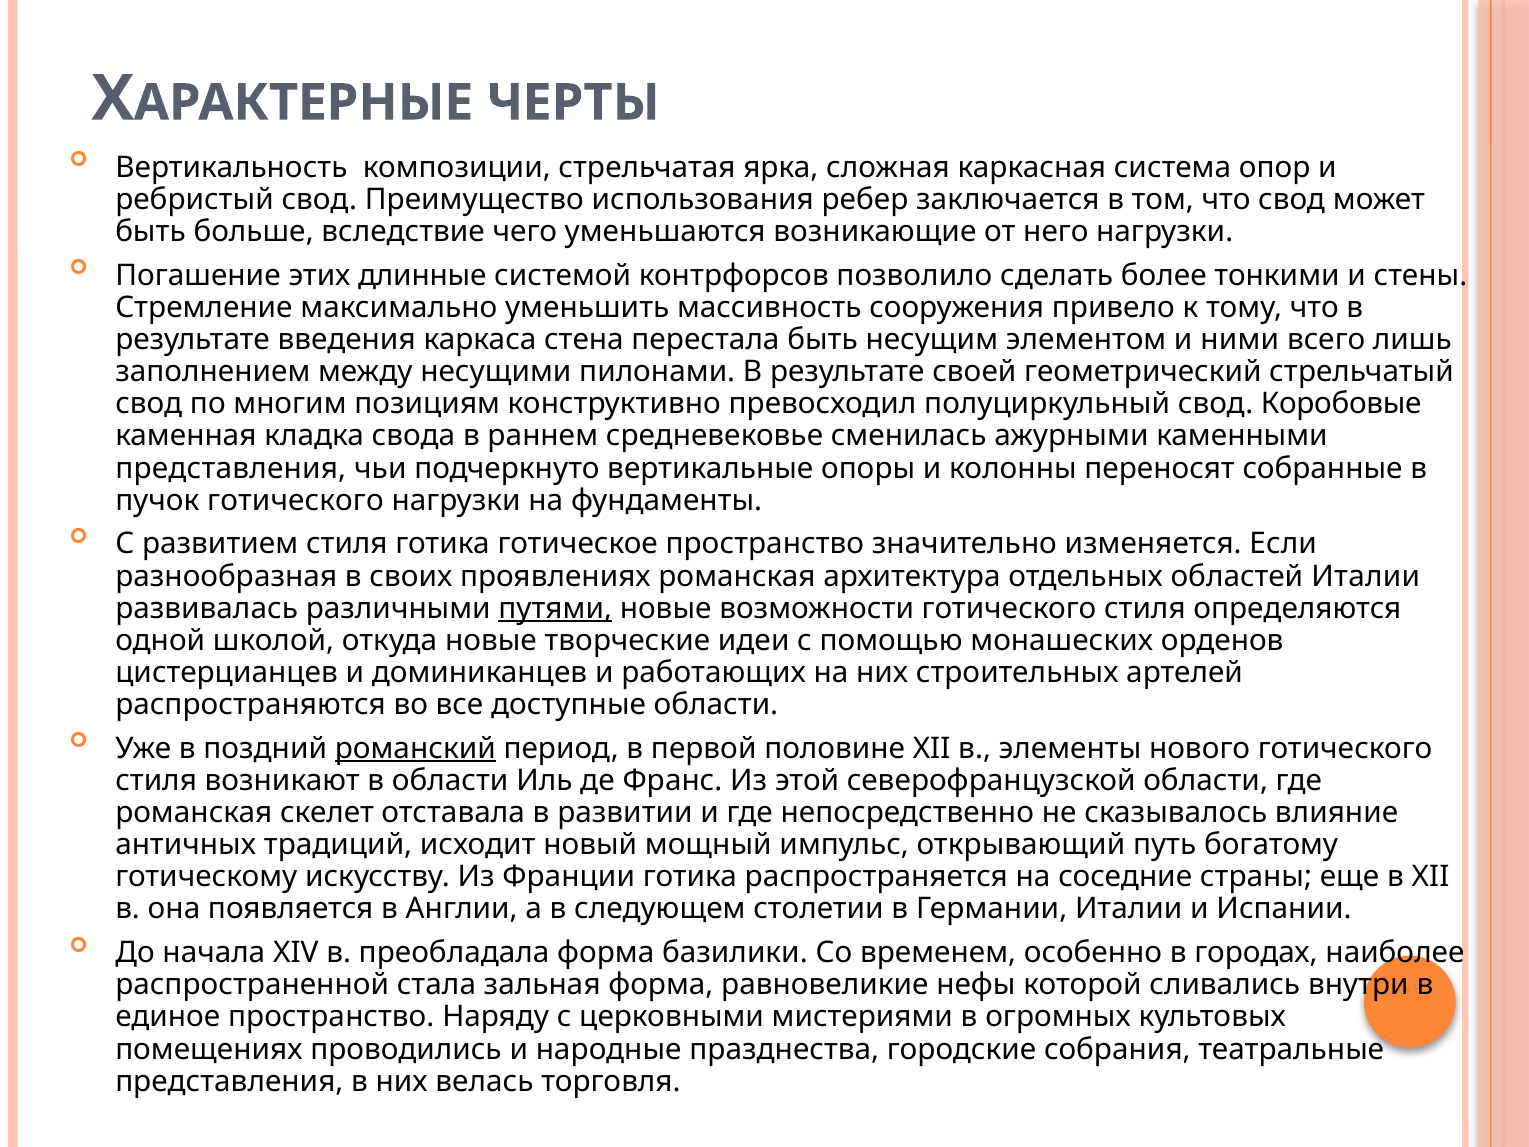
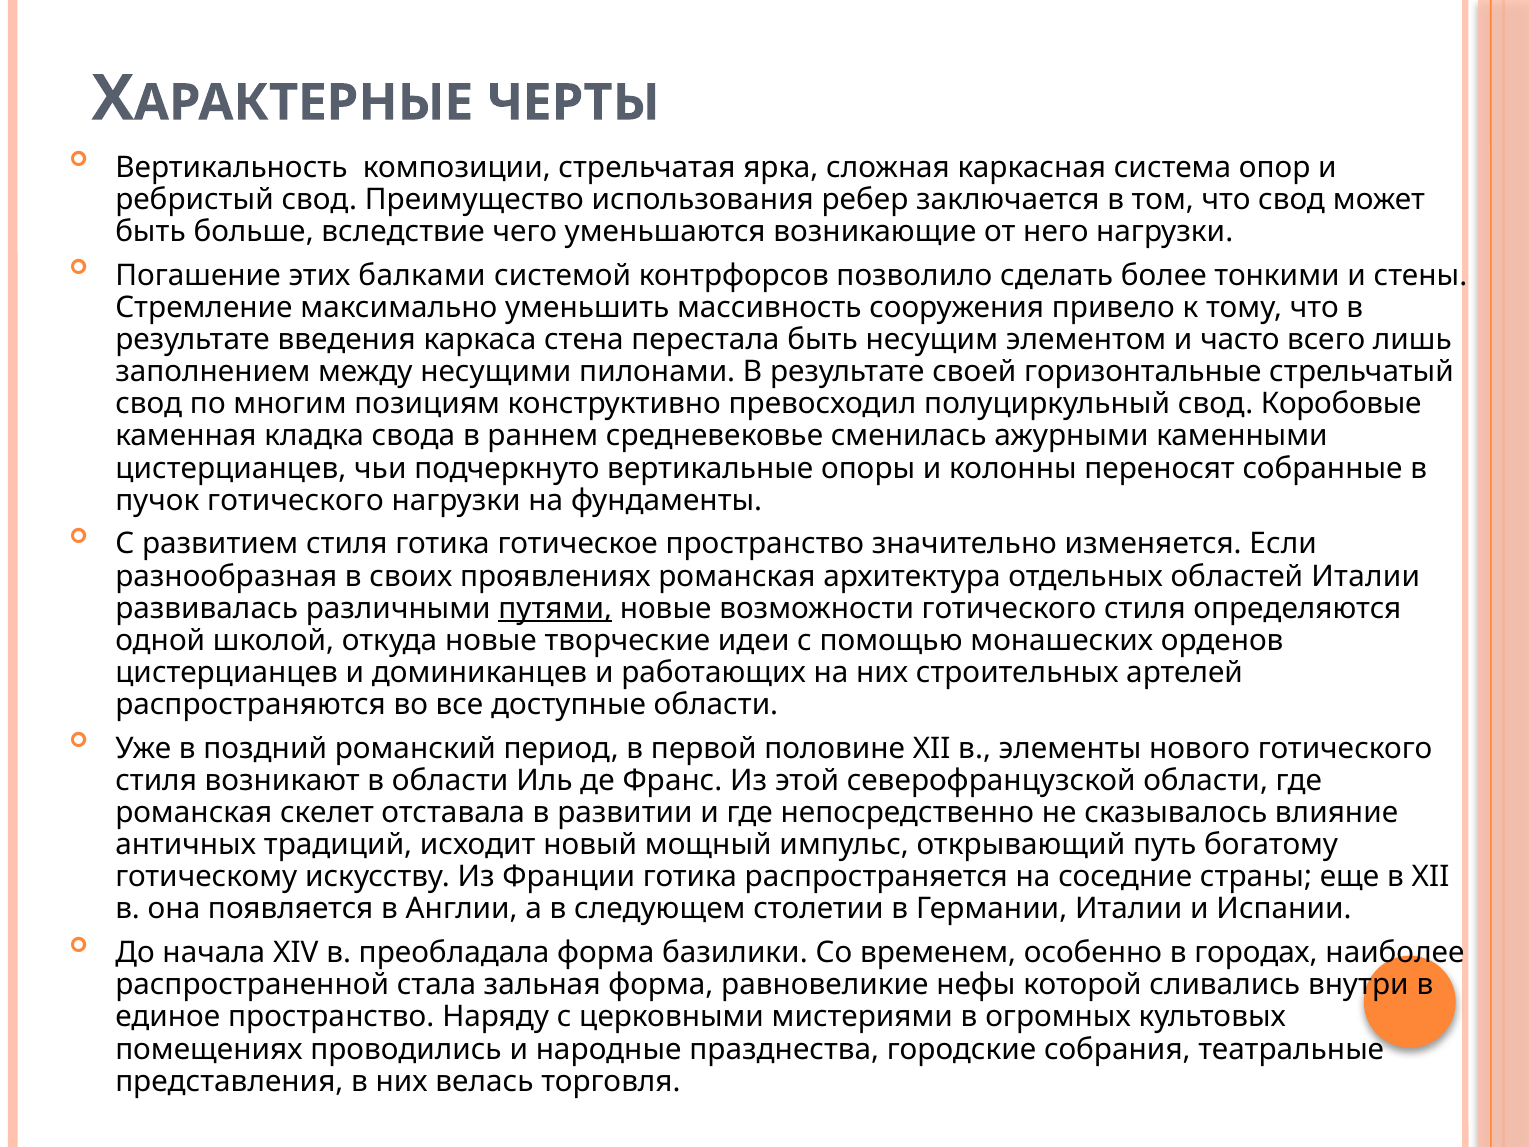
длинные: длинные -> балками (422, 275)
ними: ними -> часто (1240, 340)
геометрический: геометрический -> горизонтальные (1143, 372)
представления: представления -> цистерцианцев (231, 468)
романский underline: present -> none (415, 748)
